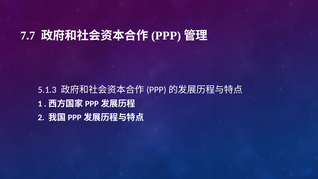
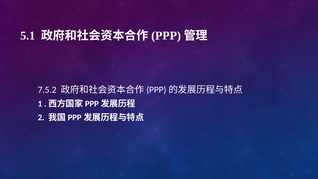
7.7: 7.7 -> 5.1 (28, 36)
5.1.3: 5.1.3 -> 7.5.2 (47, 90)
